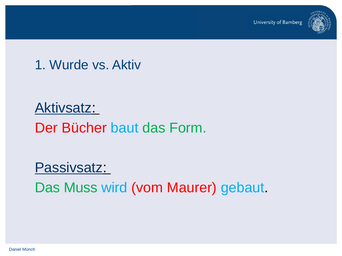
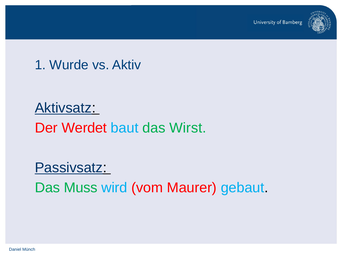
Bücher: Bücher -> Werdet (84, 128)
Form: Form -> Wirst (188, 128)
